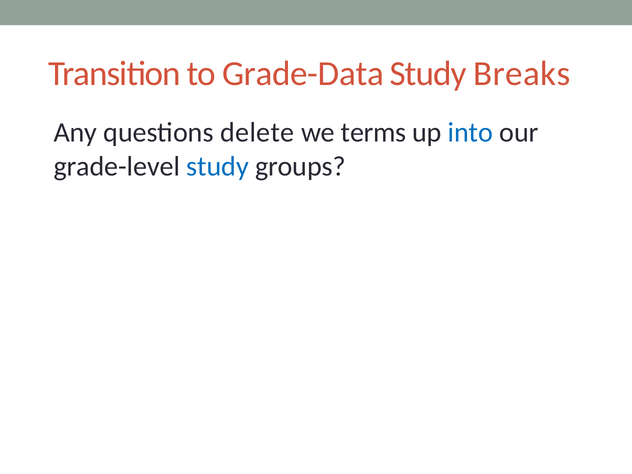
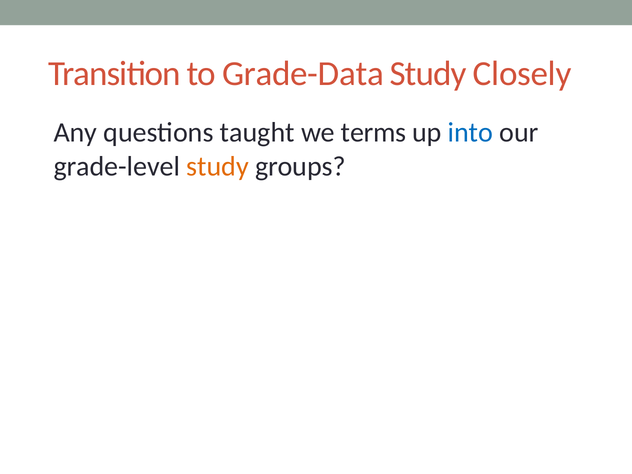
Breaks: Breaks -> Closely (522, 74)
delete: delete -> taught (257, 133)
study colour: blue -> orange (218, 166)
